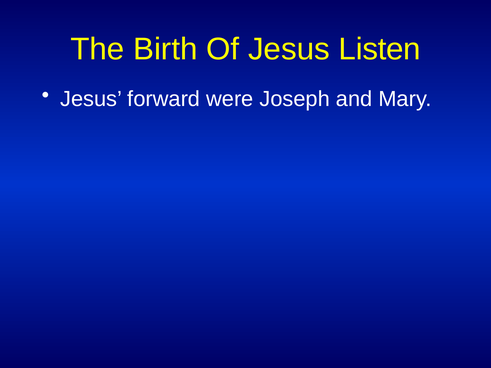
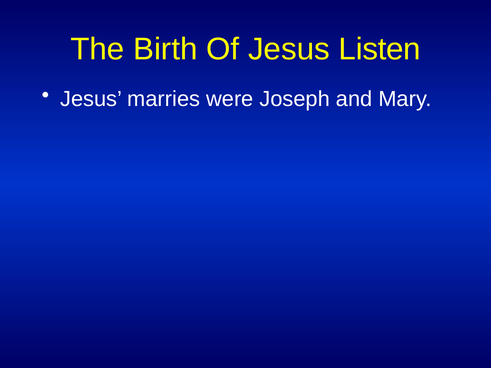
forward: forward -> marries (164, 99)
